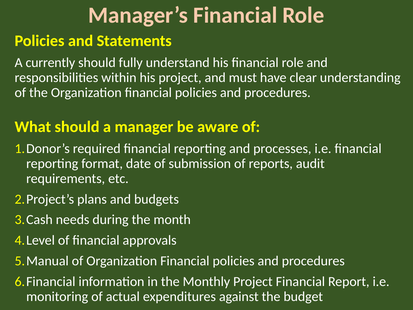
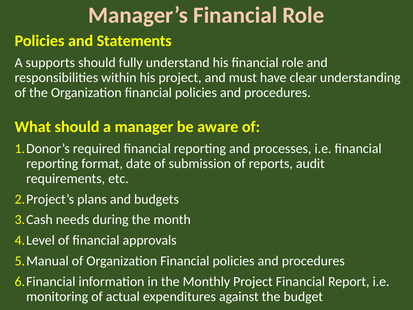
currently: currently -> supports (50, 63)
